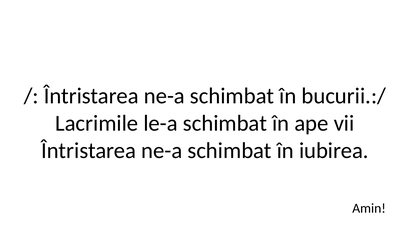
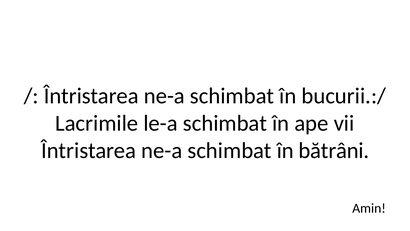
iubirea: iubirea -> bătrâni (334, 150)
